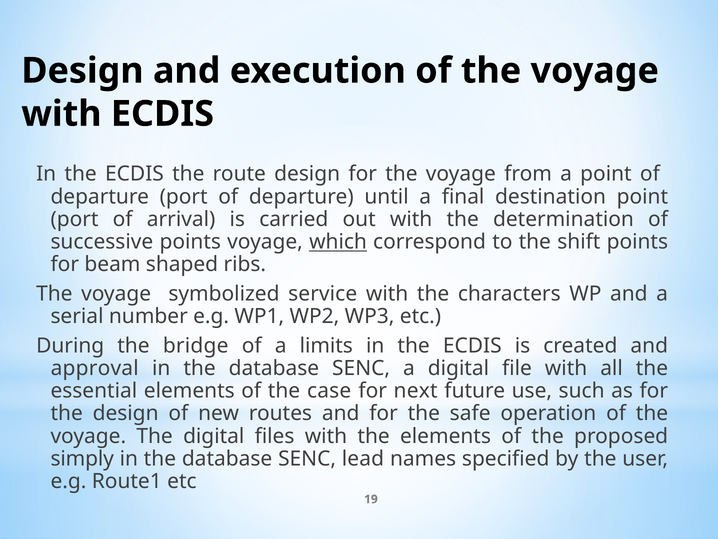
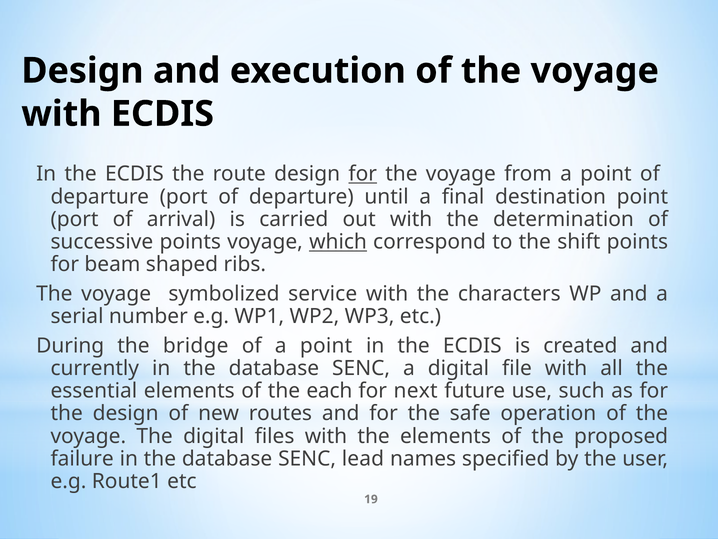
for underline: none -> present (363, 174)
of a limits: limits -> point (326, 345)
approval: approval -> currently (95, 368)
case: case -> each (329, 391)
simply: simply -> failure (82, 458)
